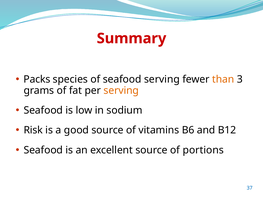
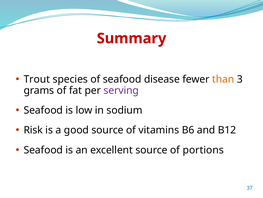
Packs: Packs -> Trout (37, 79)
seafood serving: serving -> disease (162, 79)
serving colour: orange -> purple (121, 90)
